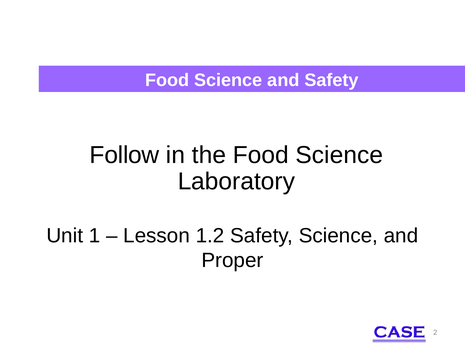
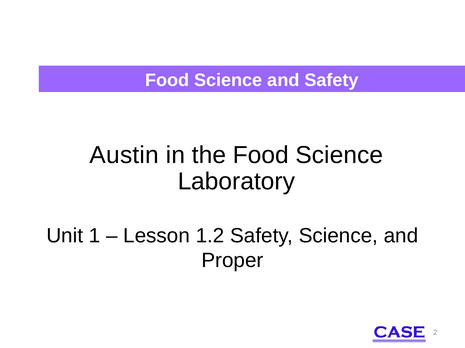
Follow: Follow -> Austin (124, 155)
